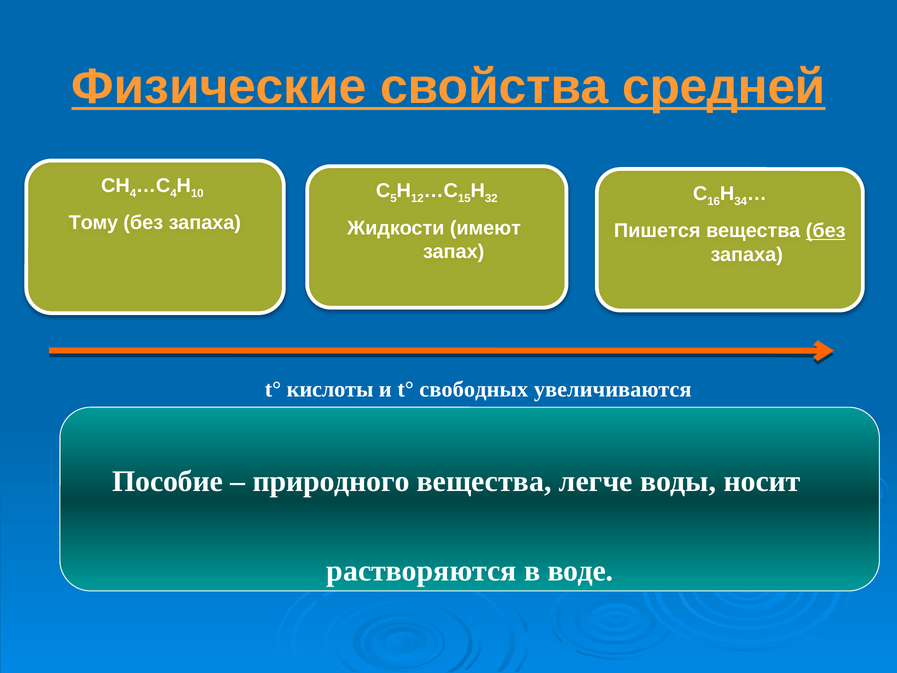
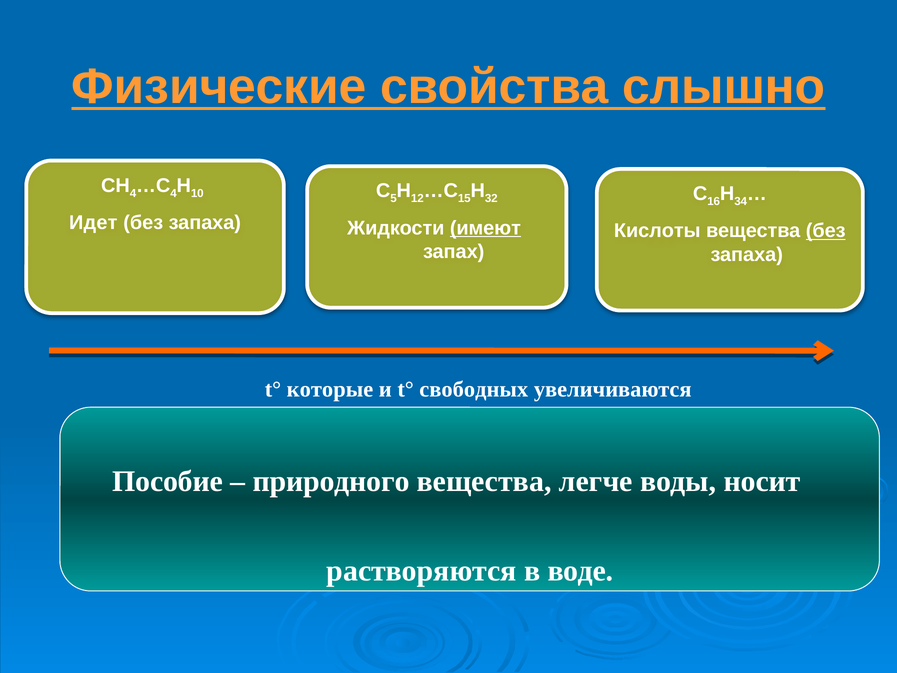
средней: средней -> слышно (724, 87)
Тому: Тому -> Идет (93, 223)
имеют underline: none -> present (485, 228)
Пишется: Пишется -> Кислоты (657, 231)
кислоты: кислоты -> которые (330, 389)
